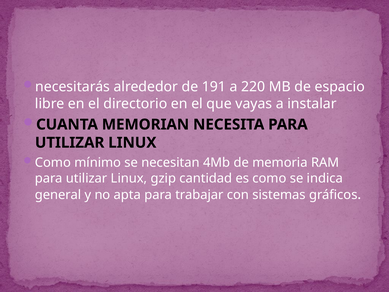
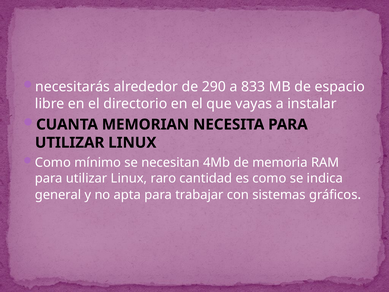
191: 191 -> 290 (214, 87)
220: 220 -> 833 (253, 87)
gzip: gzip -> raro (163, 178)
